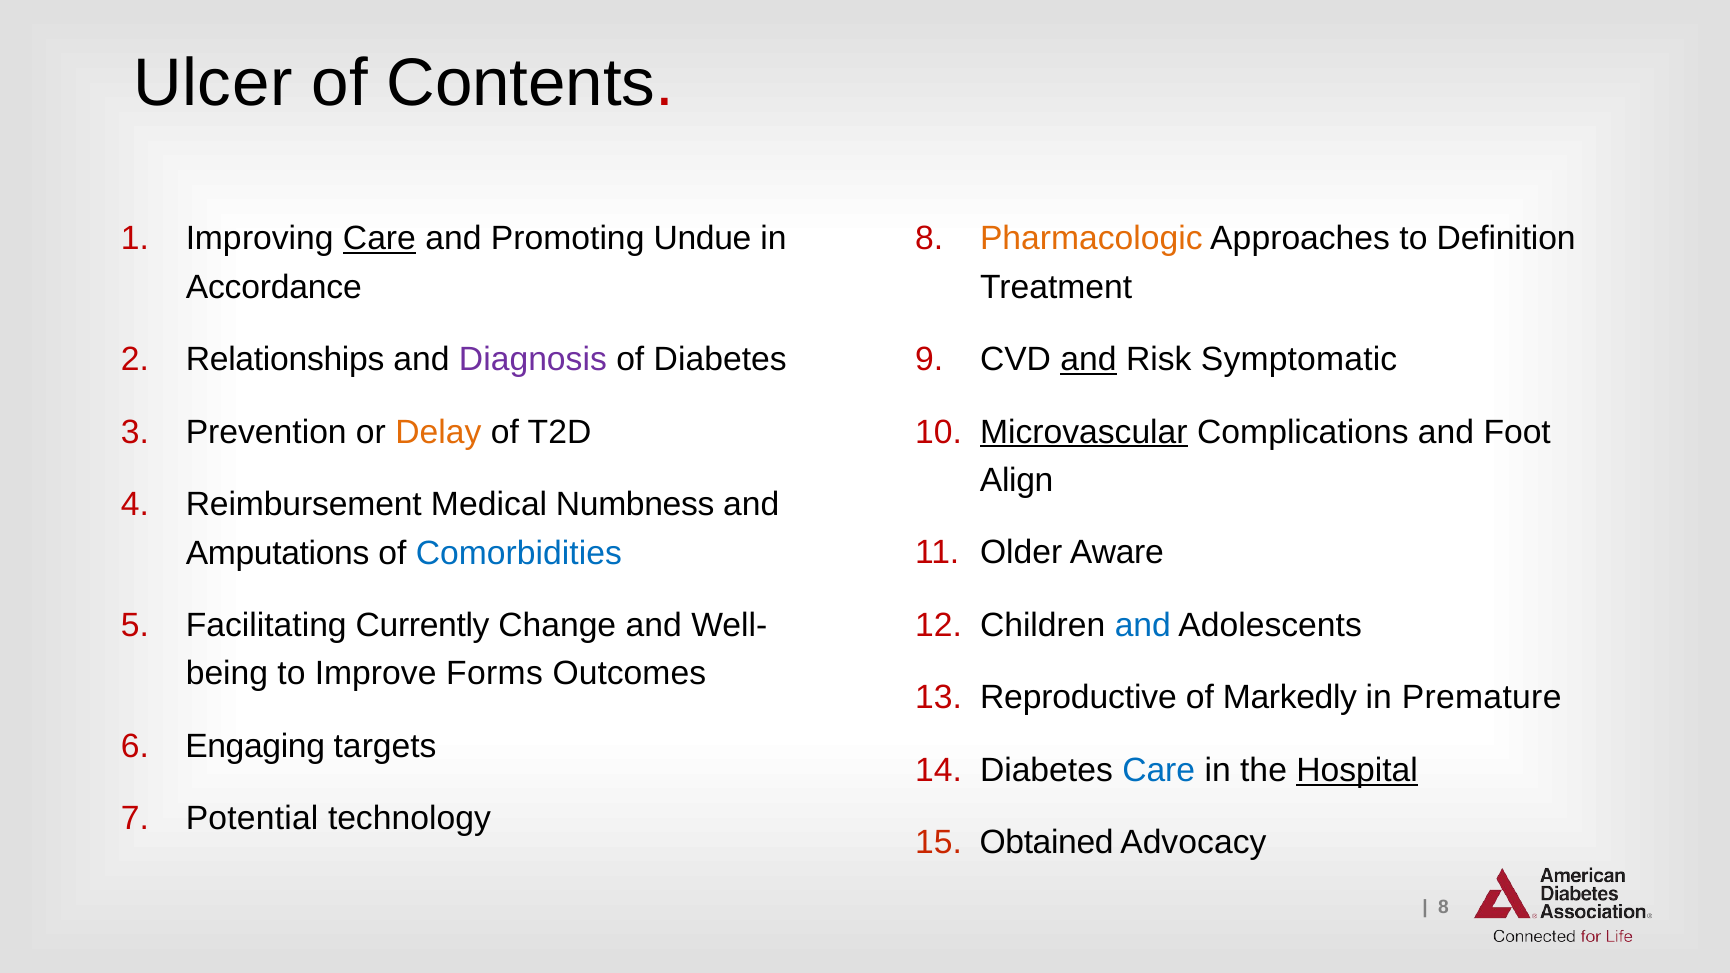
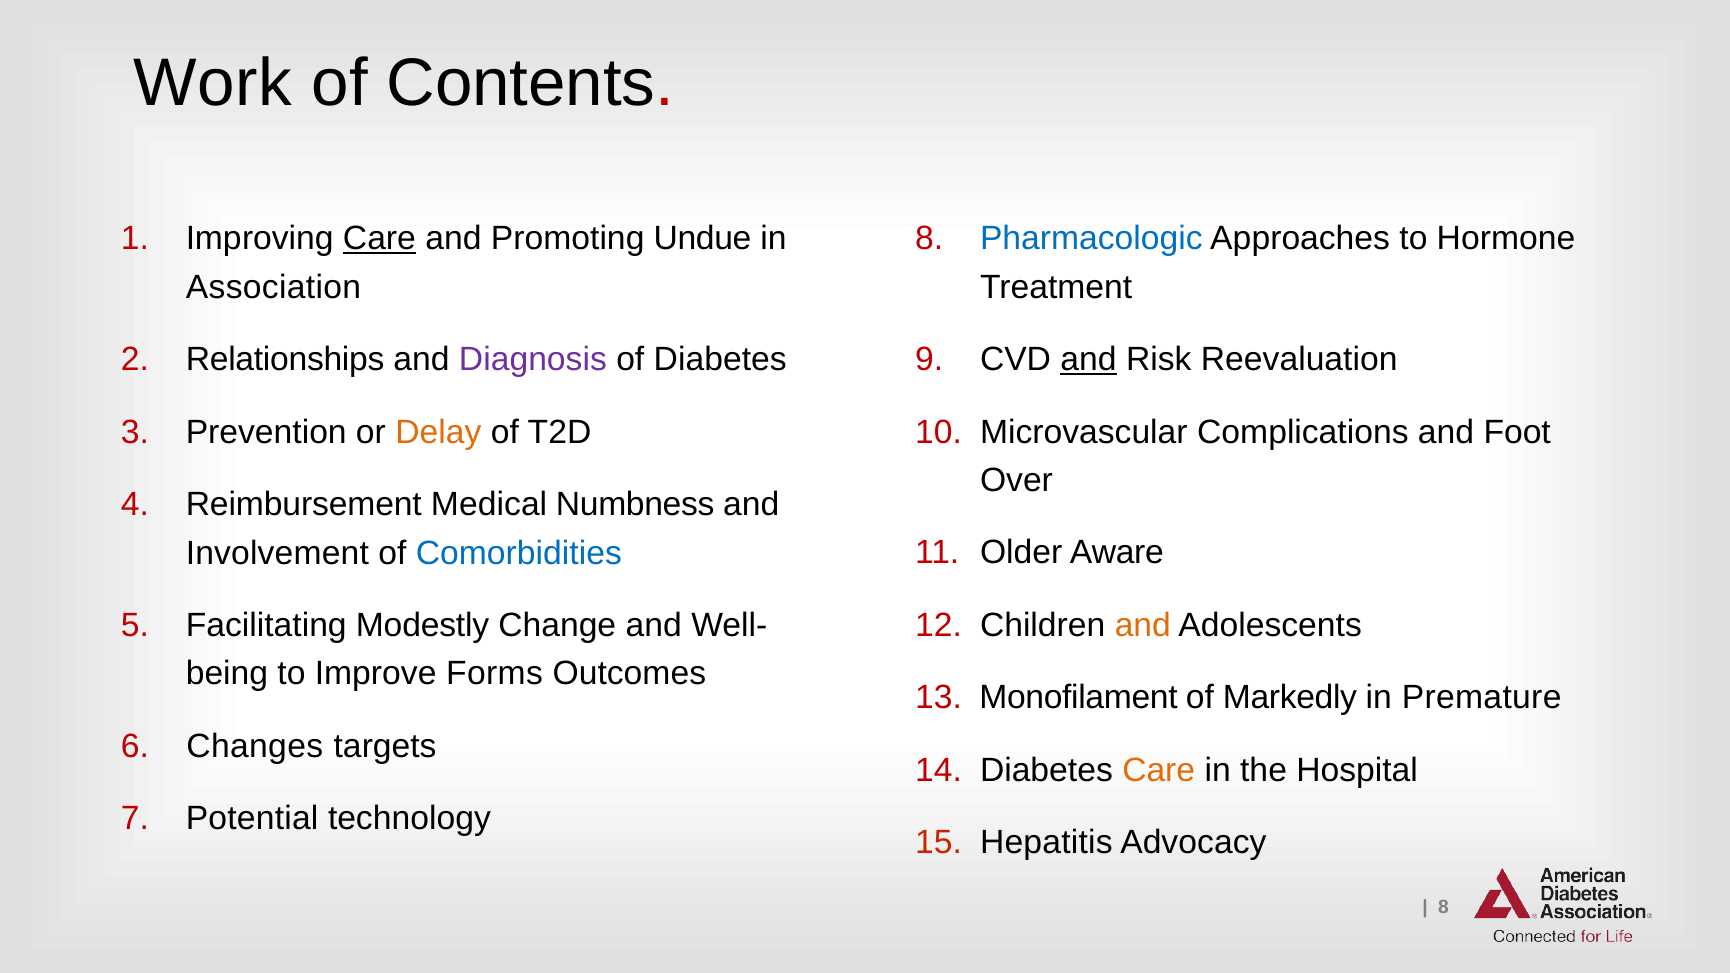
Ulcer: Ulcer -> Work (213, 84)
Pharmacologic colour: orange -> blue (1091, 239)
Definition: Definition -> Hormone (1506, 239)
Accordance: Accordance -> Association (274, 287)
Symptomatic: Symptomatic -> Reevaluation (1299, 360)
Microvascular underline: present -> none (1084, 432)
Align: Align -> Over (1016, 481)
Amputations: Amputations -> Involvement (277, 553)
Currently: Currently -> Modestly (423, 626)
and colour: blue -> orange (1143, 625)
Reproductive: Reproductive -> Monofilament (1078, 698)
Engaging: Engaging -> Changes (255, 746)
Care colour: blue -> orange (1159, 770)
Hospital underline: present -> none (1357, 770)
Obtained: Obtained -> Hepatitis (1046, 843)
